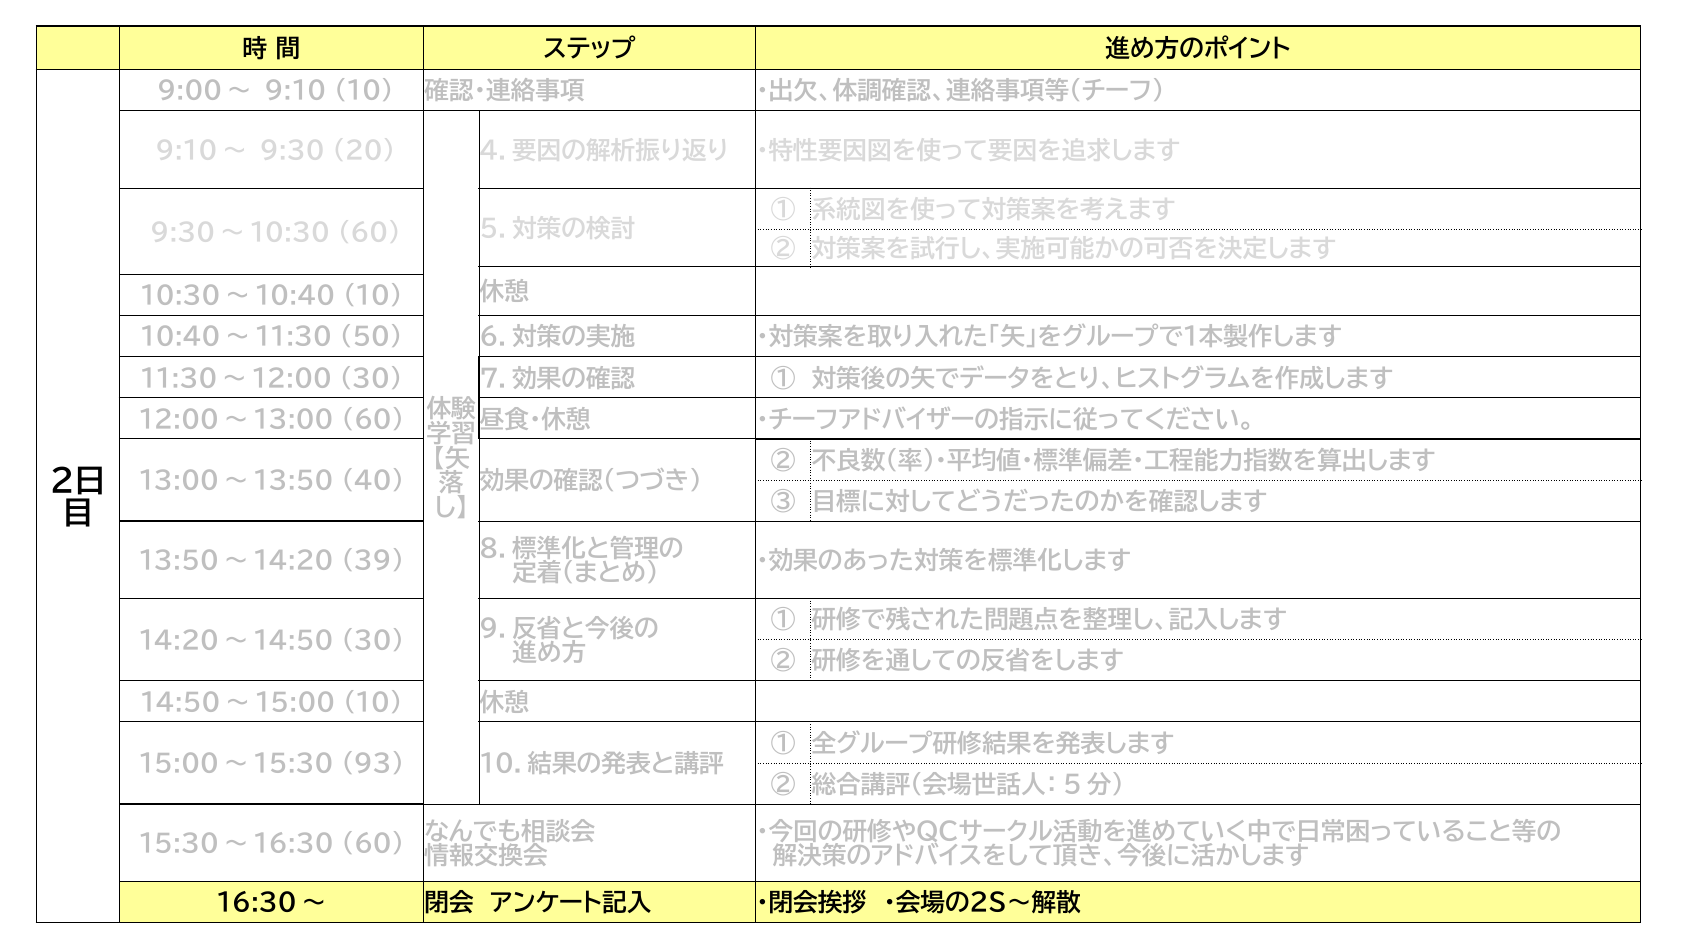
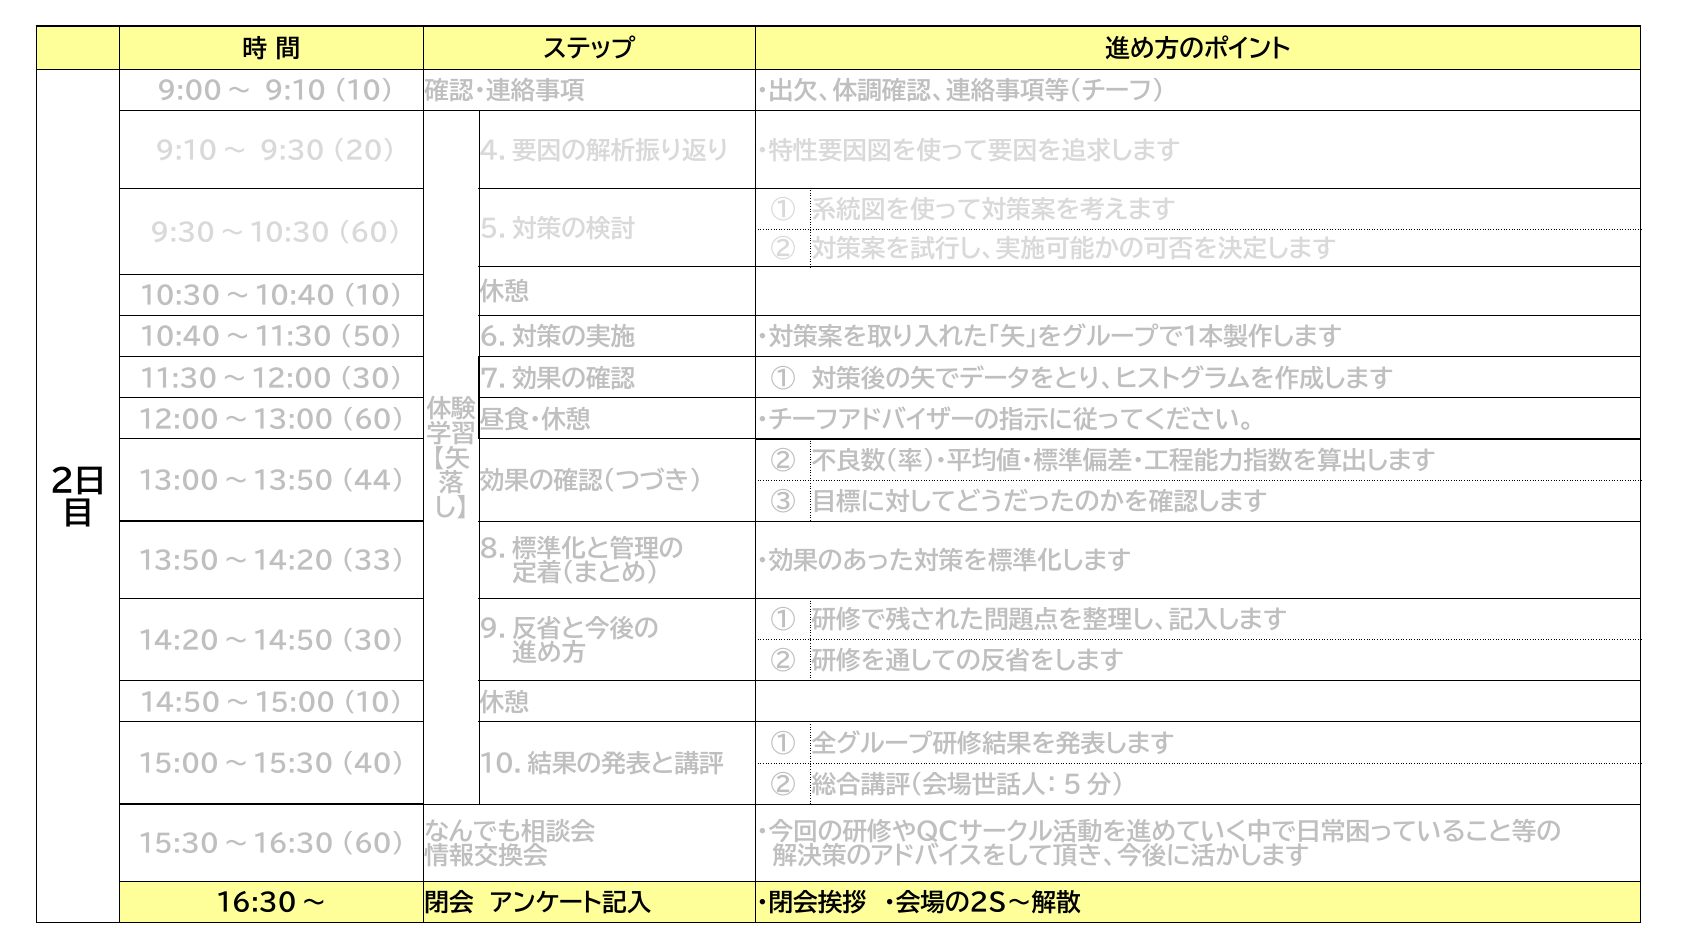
40: 40 -> 44 (373, 482)
39: 39 -> 33 (373, 561)
93: 93 -> 40 (373, 765)
